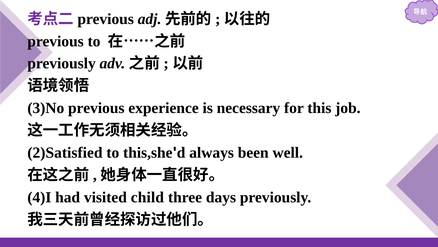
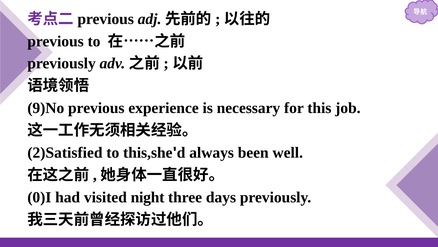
3)No: 3)No -> 9)No (46, 108)
4)I: 4)I -> 0)I (39, 197)
child: child -> night (148, 197)
